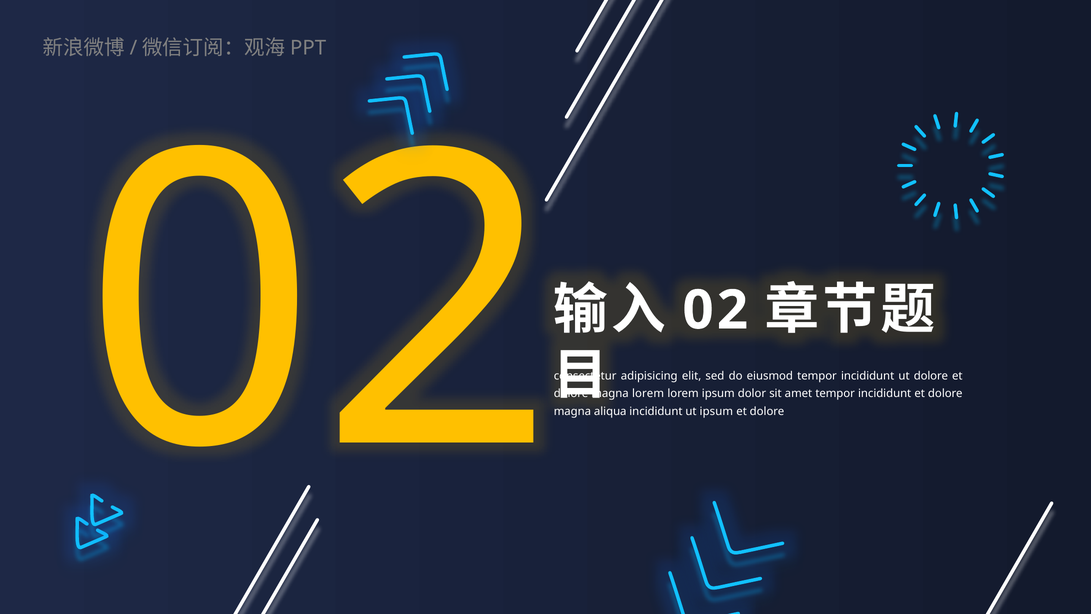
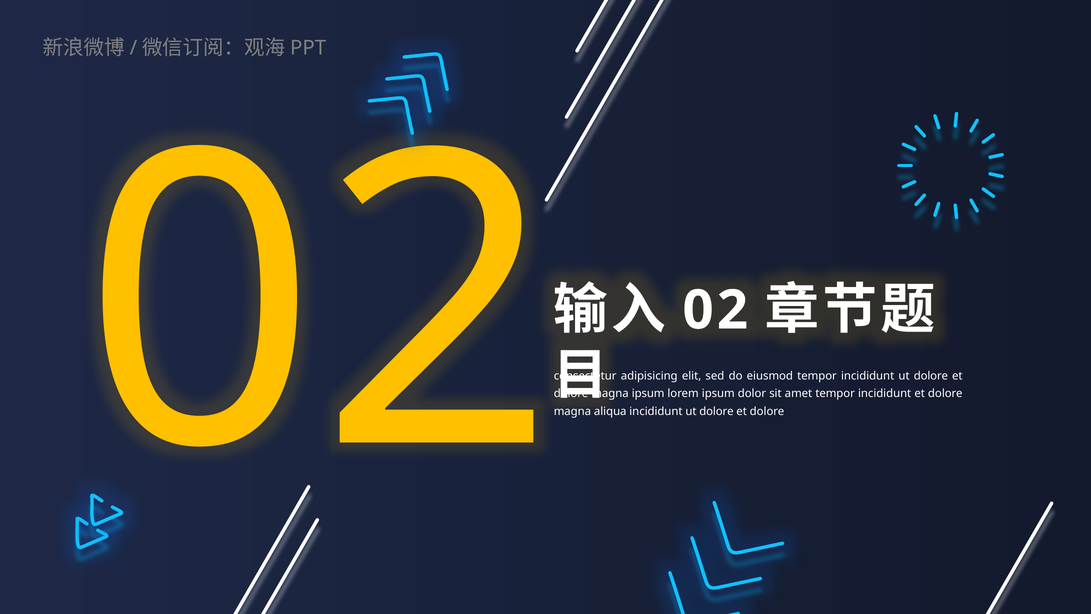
lorem: lorem -> ipsum (648, 393)
aliqua incididunt ut ipsum: ipsum -> dolore (716, 411)
